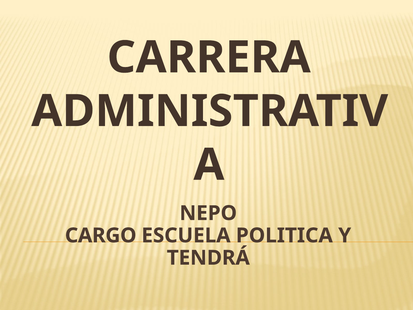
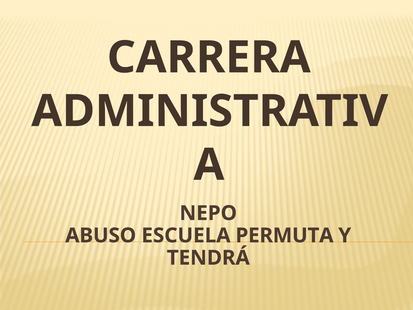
CARGO: CARGO -> ABUSO (101, 235)
POLITICA: POLITICA -> PERMUTA (284, 235)
